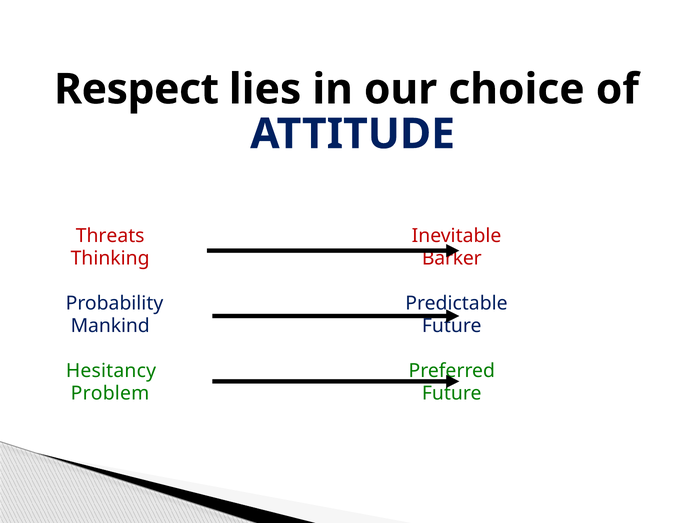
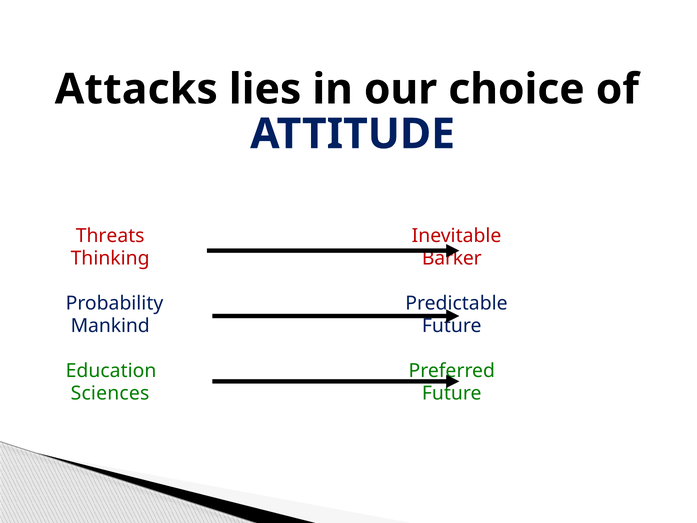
Respect: Respect -> Attacks (136, 89)
Hesitancy: Hesitancy -> Education (111, 371)
Problem: Problem -> Sciences (110, 393)
